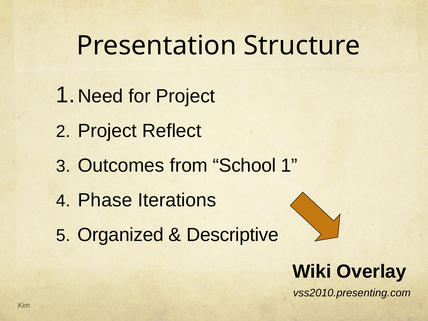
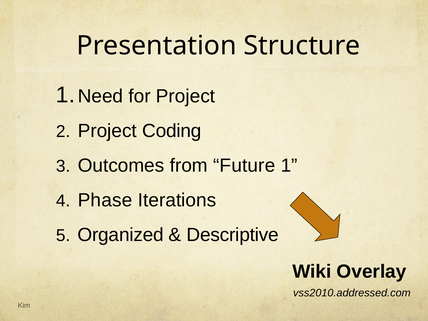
Reflect: Reflect -> Coding (172, 131)
School: School -> Future (244, 166)
vss2010.presenting.com: vss2010.presenting.com -> vss2010.addressed.com (352, 293)
